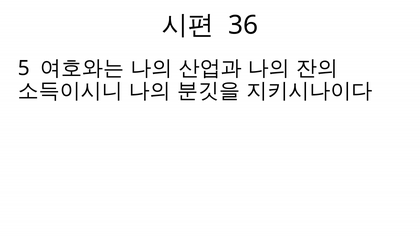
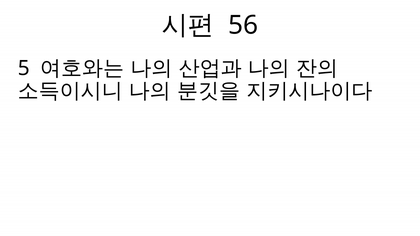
36: 36 -> 56 (243, 25)
